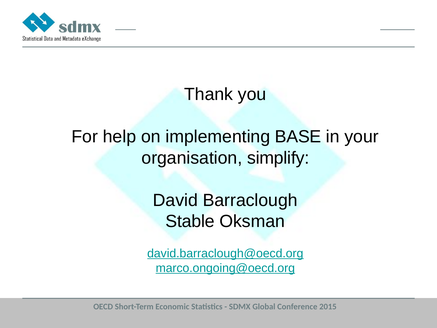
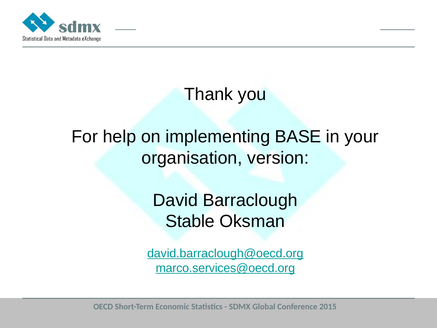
simplify: simplify -> version (278, 158)
marco.ongoing@oecd.org: marco.ongoing@oecd.org -> marco.services@oecd.org (225, 268)
